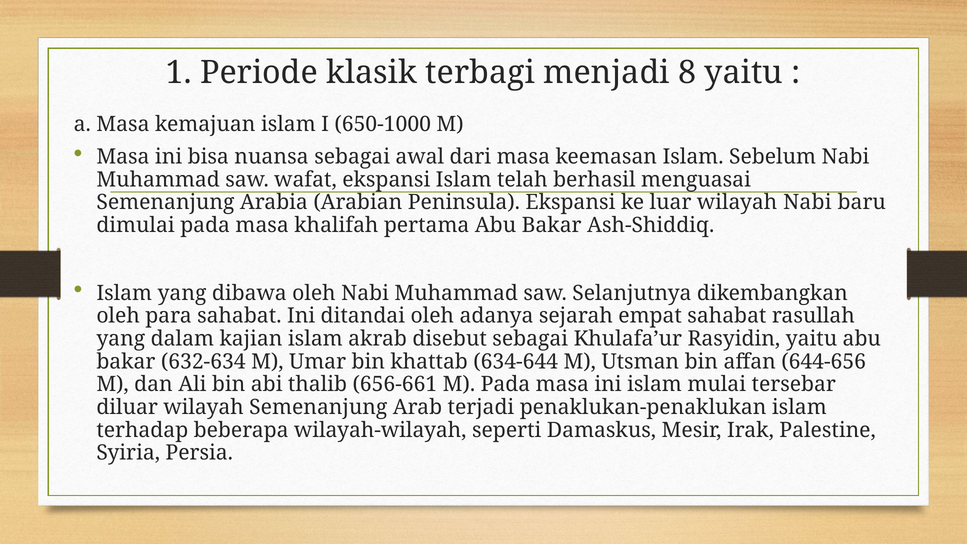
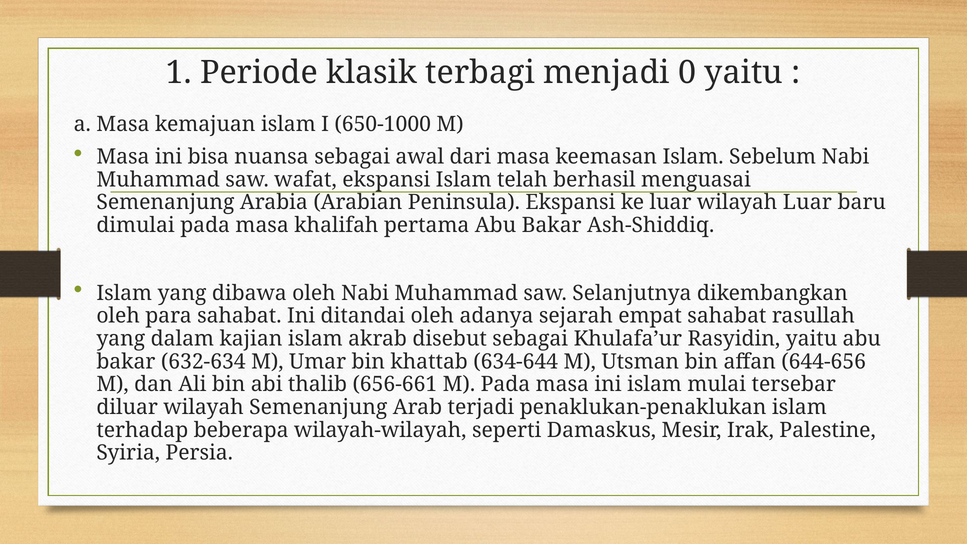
8: 8 -> 0 (687, 73)
wilayah Nabi: Nabi -> Luar (807, 202)
